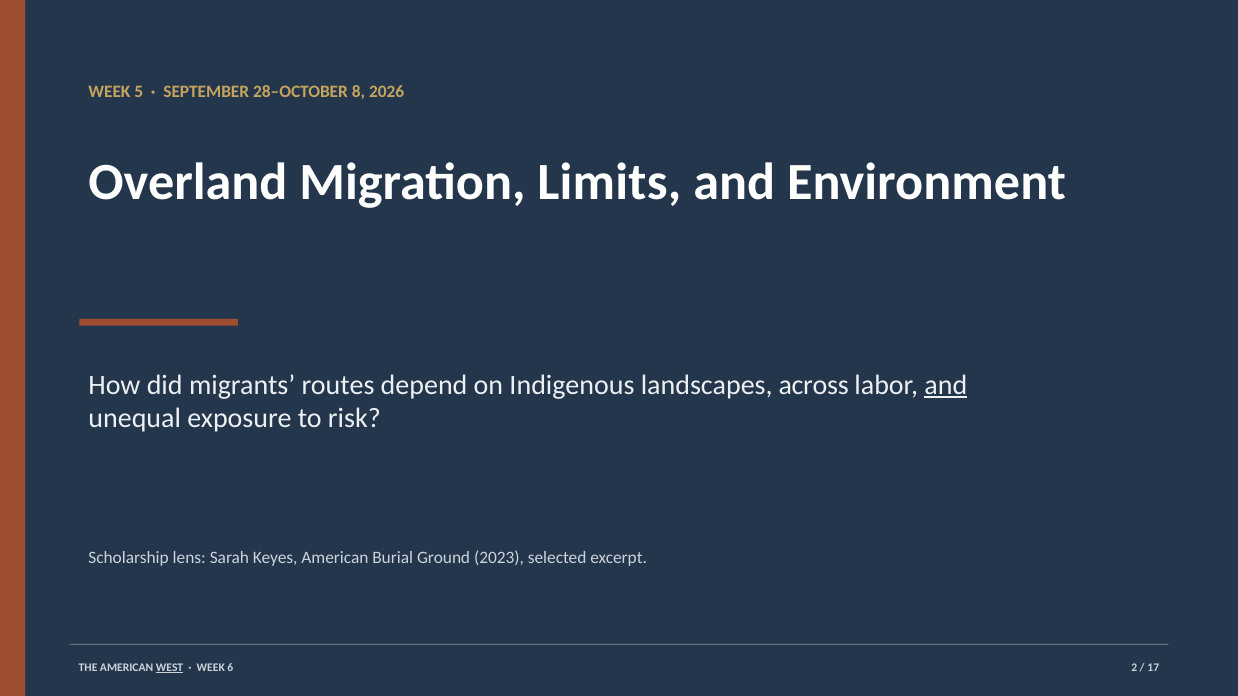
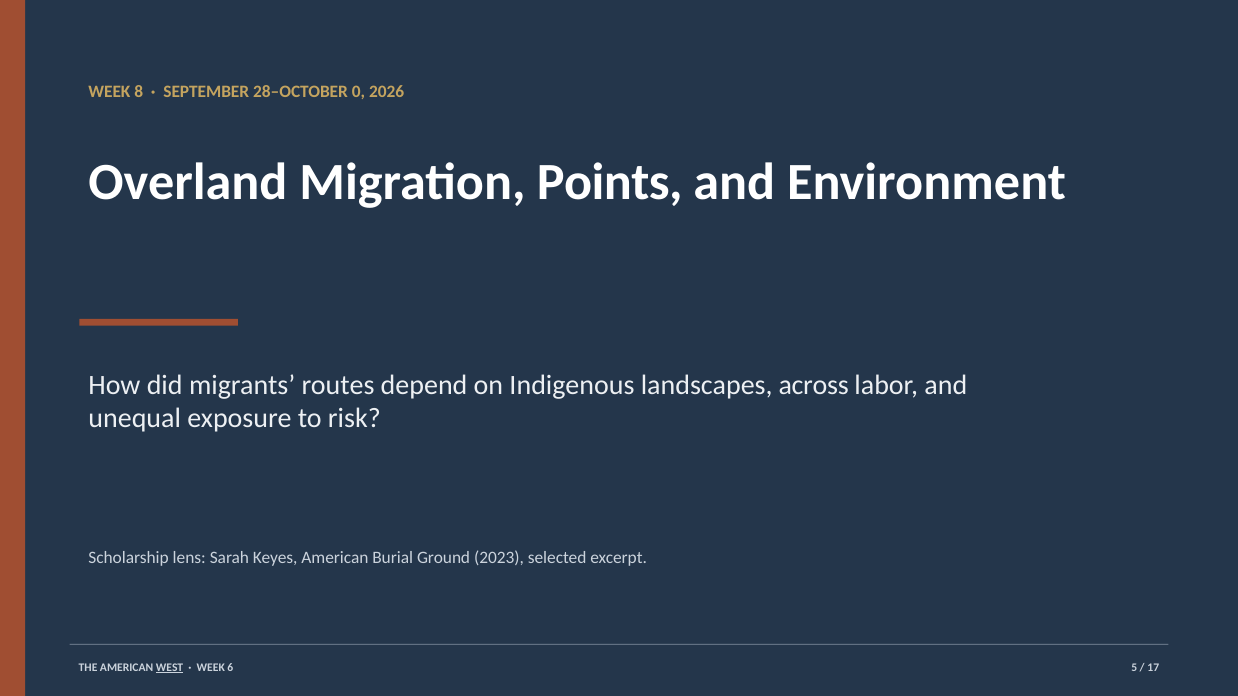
5: 5 -> 8 (139, 92)
8: 8 -> 0 (359, 92)
Limits: Limits -> Points (610, 183)
and underline: present -> none (946, 385)
2: 2 -> 5 (1134, 668)
